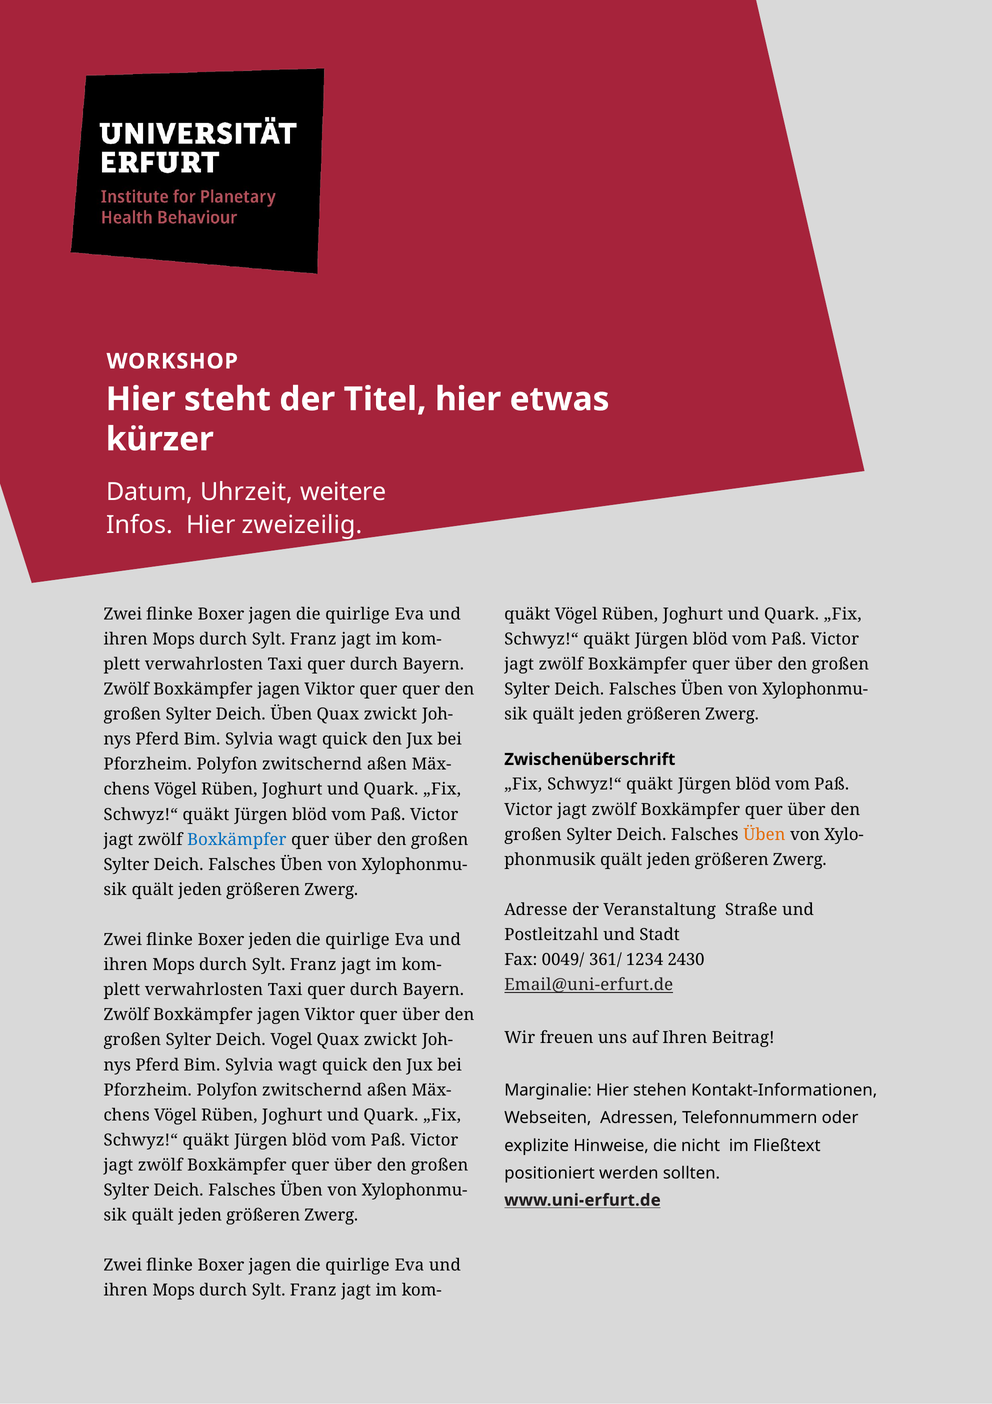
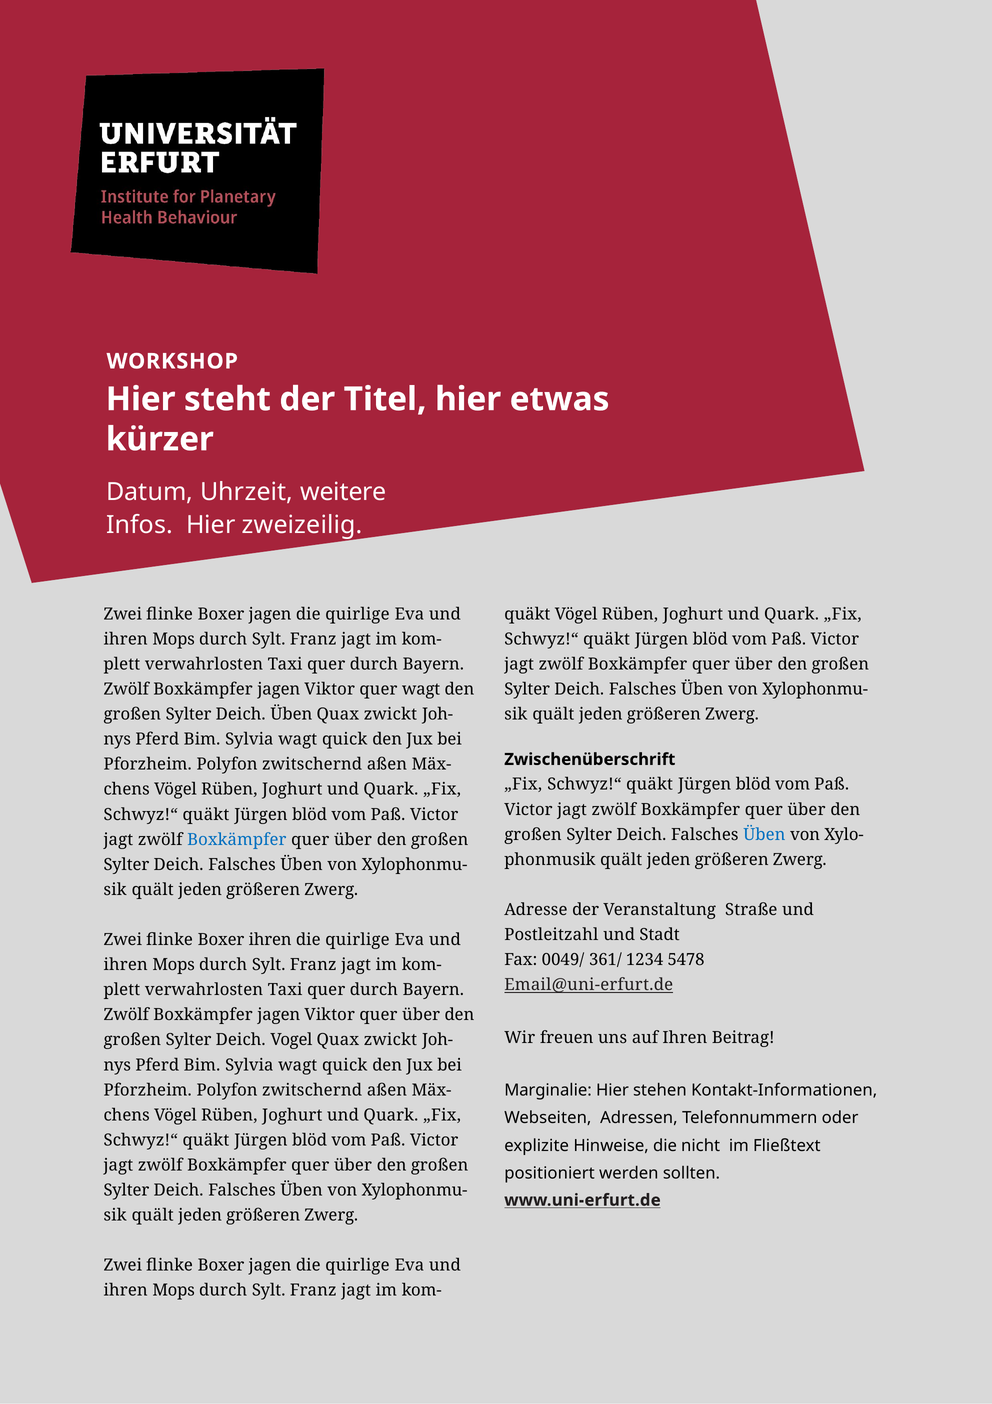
quer quer: quer -> wagt (421, 689)
Üben colour: orange -> blue (764, 834)
Boxer jeden: jeden -> ihren (270, 940)
2430: 2430 -> 5478 (686, 960)
